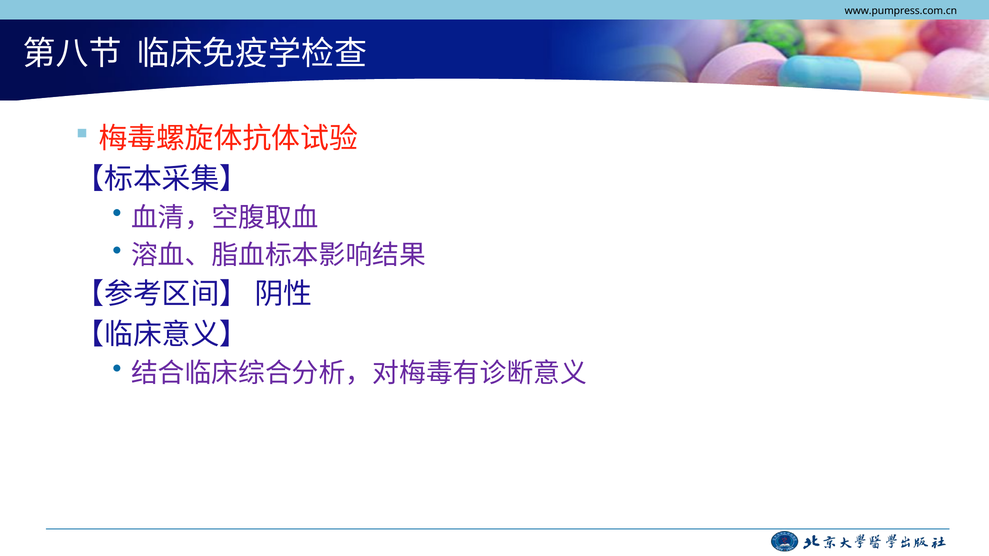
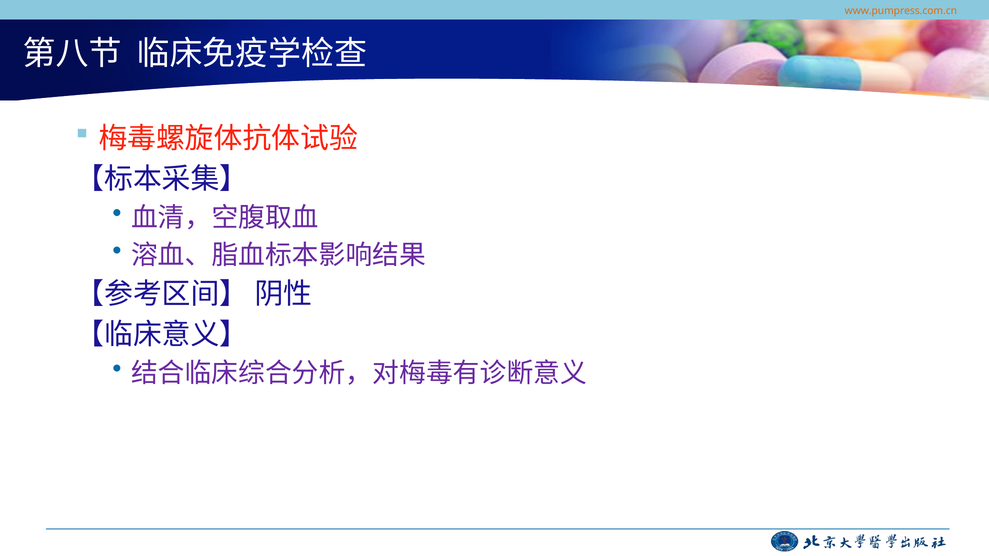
www.pumpress.com.cn colour: black -> orange (901, 11)
